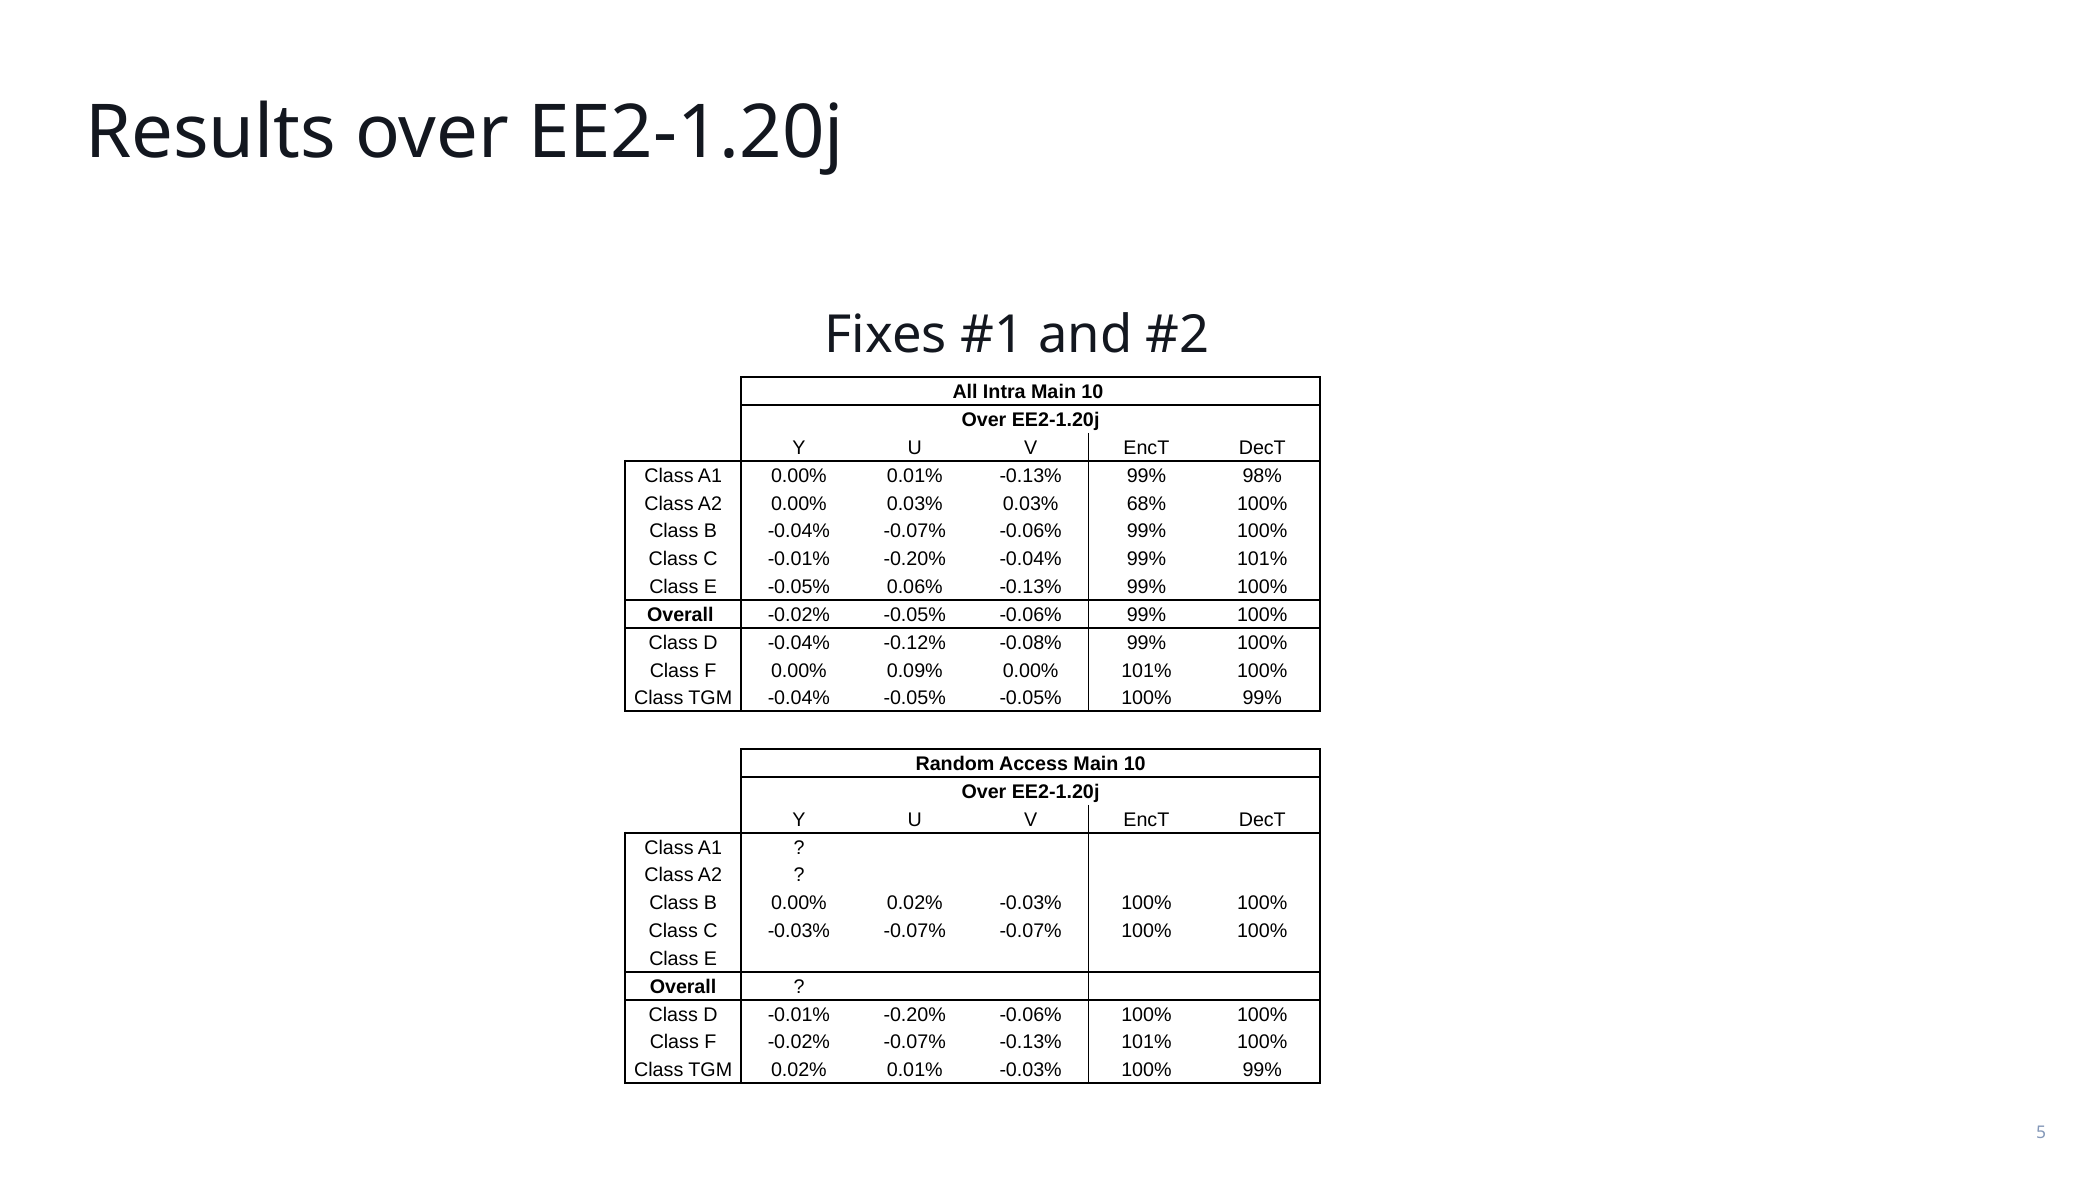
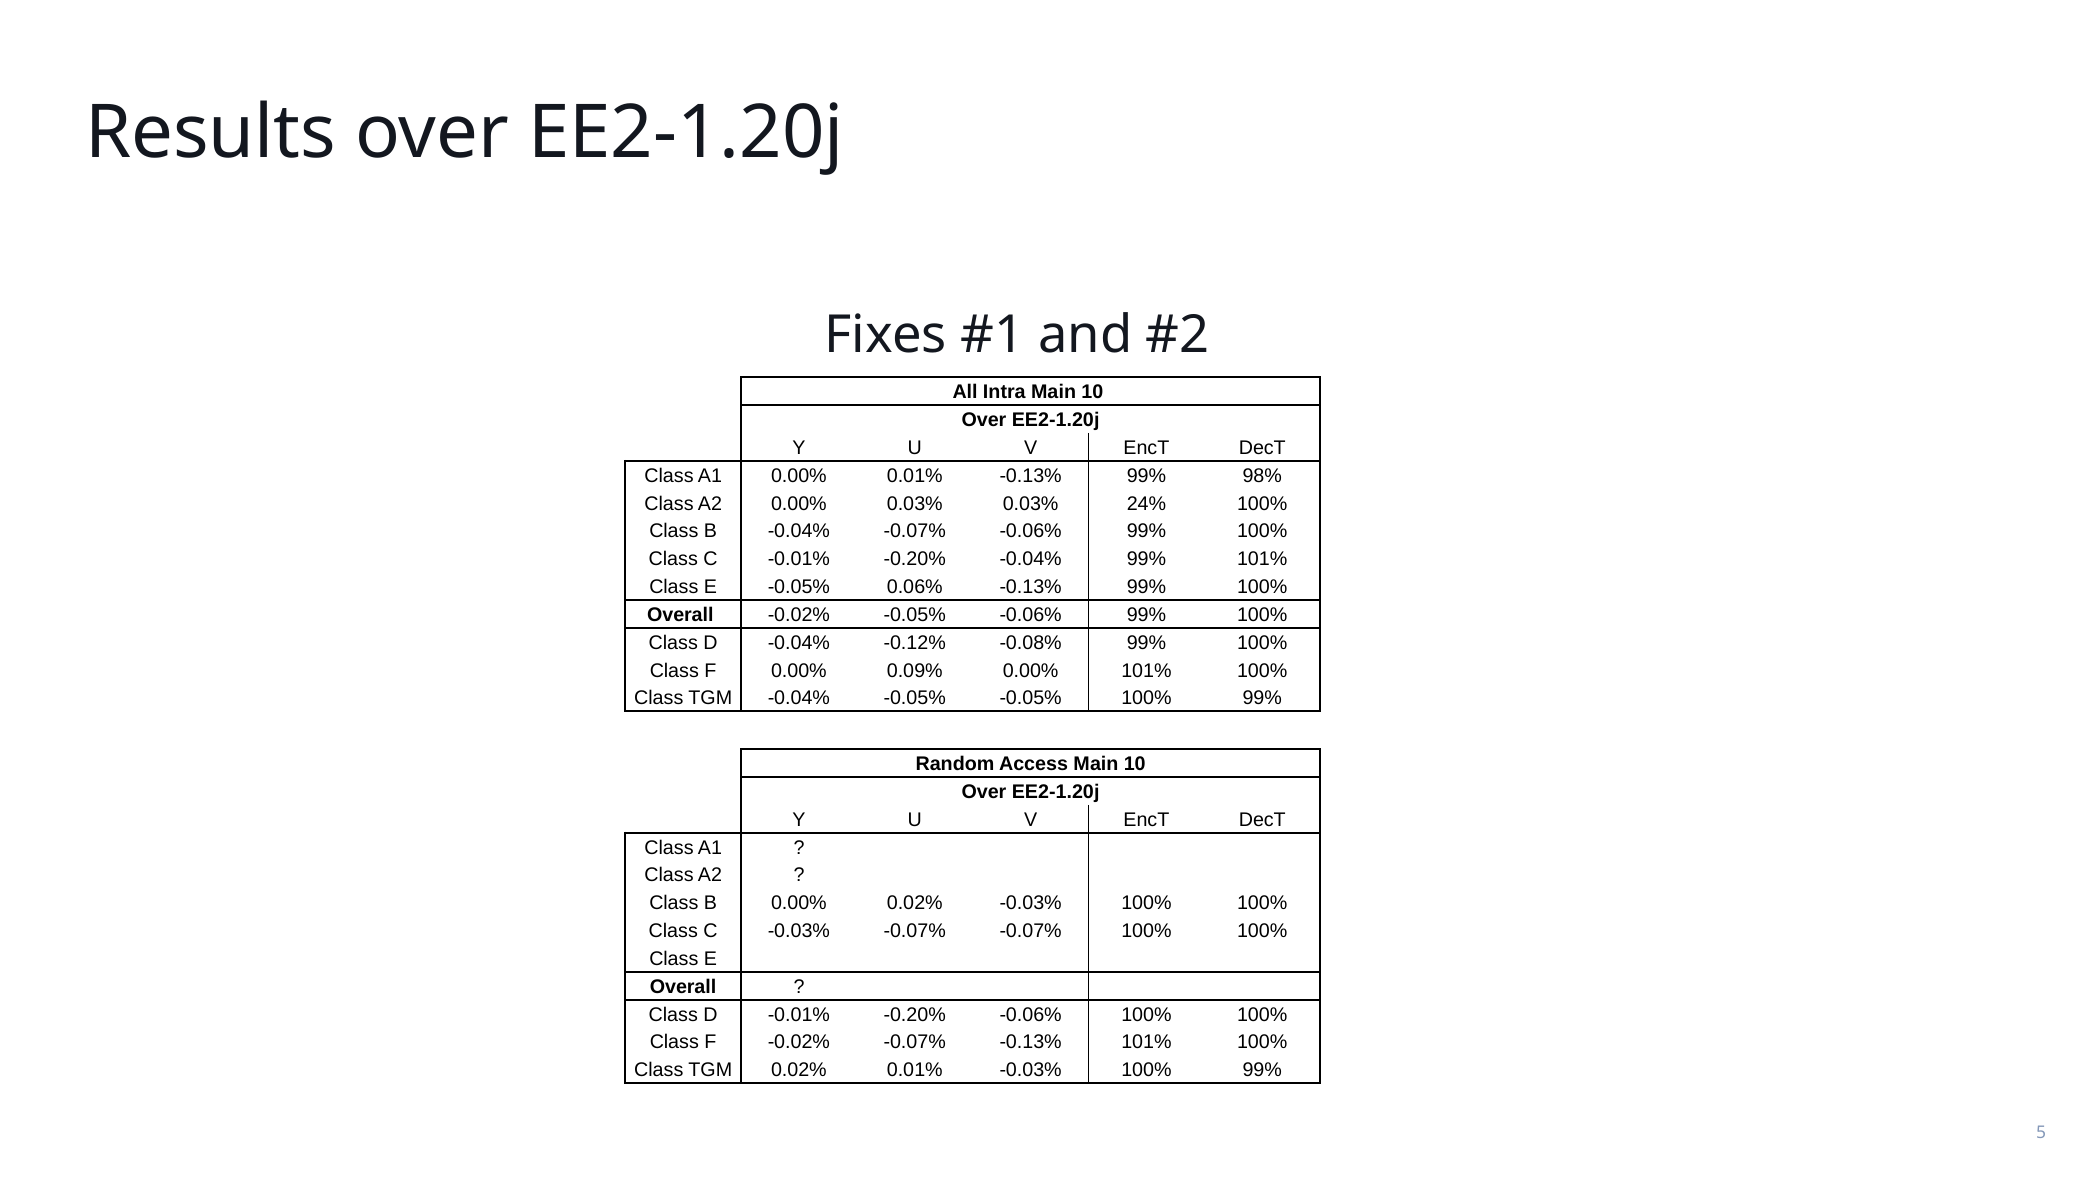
68%: 68% -> 24% (1146, 503)
